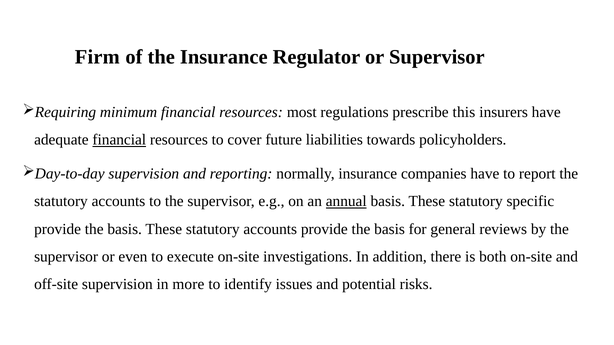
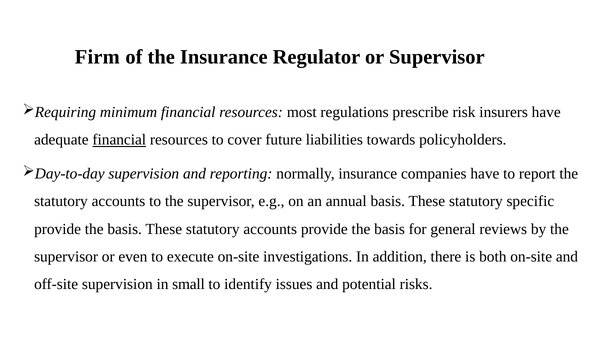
this: this -> risk (464, 112)
annual underline: present -> none (346, 202)
more: more -> small (189, 285)
